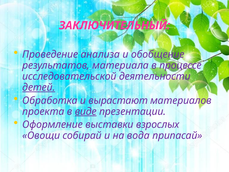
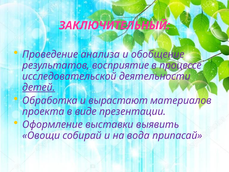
материала: материала -> восприятие (121, 65)
виде underline: present -> none (86, 111)
взрослых: взрослых -> выявить (158, 124)
